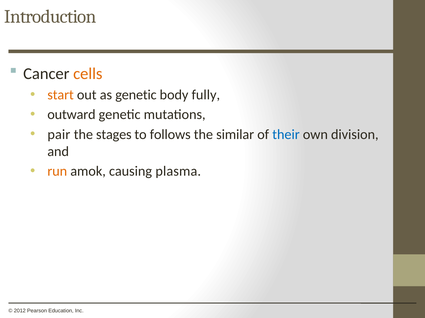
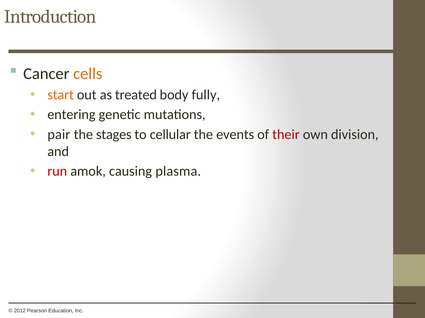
as genetic: genetic -> treated (136, 95)
outward: outward -> entering (71, 115)
follows: follows -> cellular (170, 135)
similar: similar -> events (235, 135)
their colour: blue -> red (286, 135)
run colour: orange -> red (57, 172)
